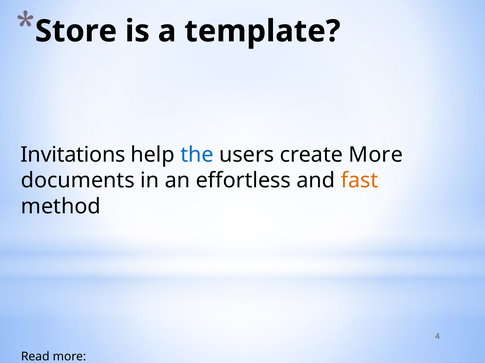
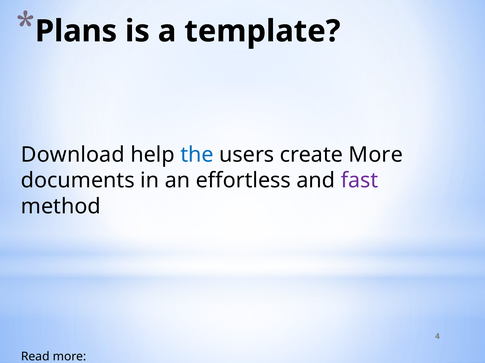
Store: Store -> Plans (76, 31)
Invitations: Invitations -> Download (73, 155)
fast colour: orange -> purple (360, 181)
